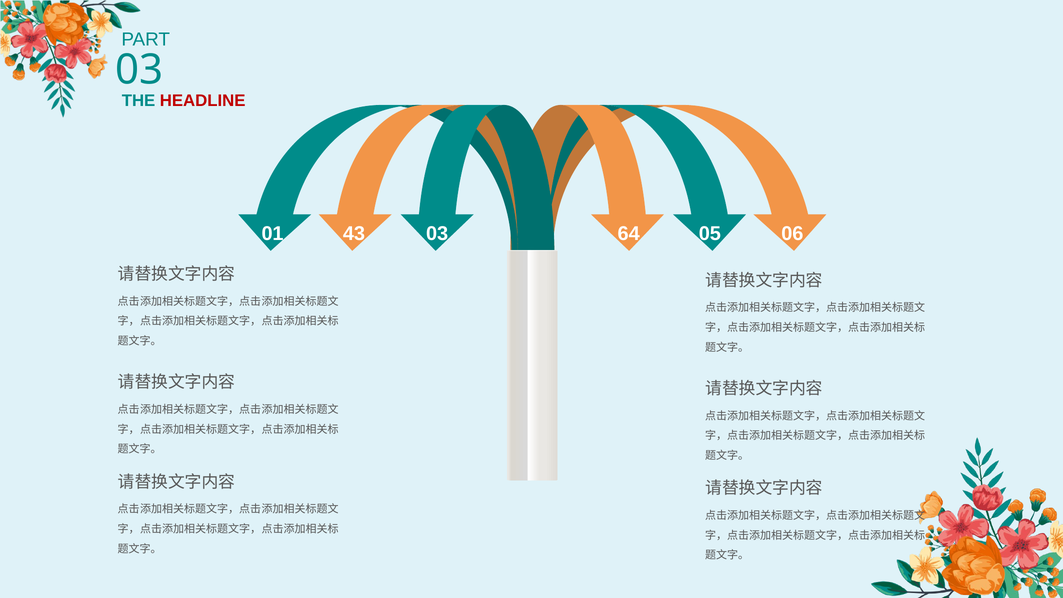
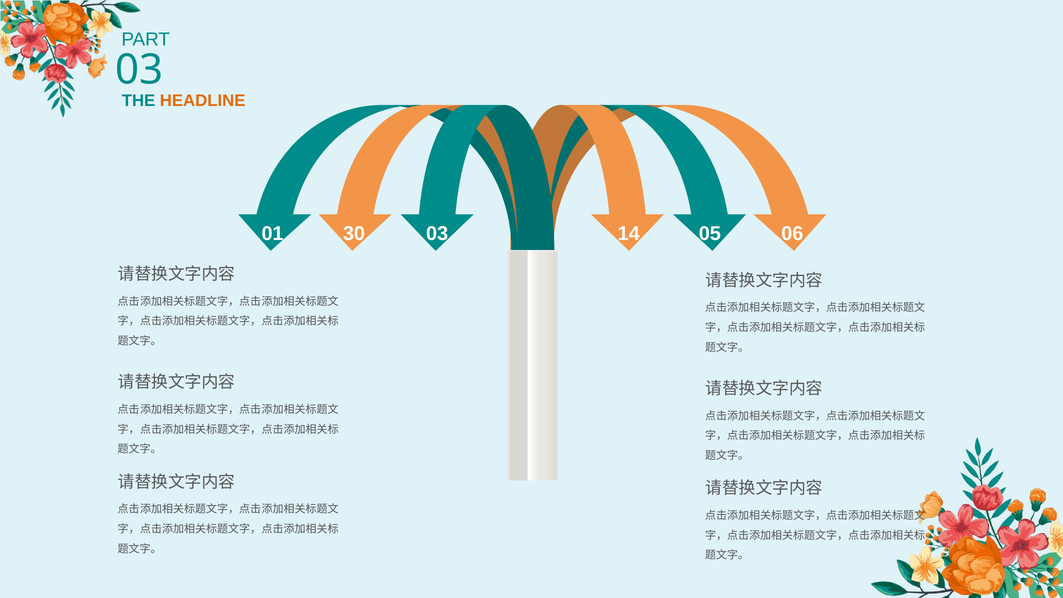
HEADLINE colour: red -> orange (203, 101)
43: 43 -> 30 (354, 234)
64: 64 -> 14 (629, 234)
